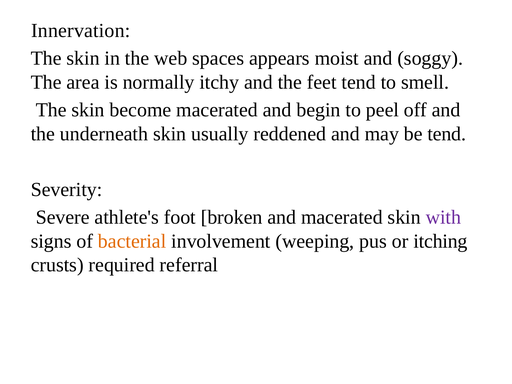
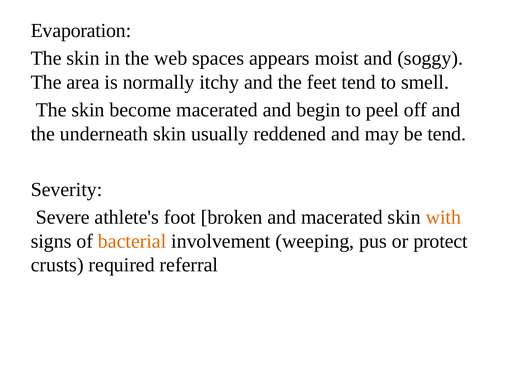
Innervation: Innervation -> Evaporation (81, 30)
with colour: purple -> orange (443, 217)
itching: itching -> protect (440, 241)
